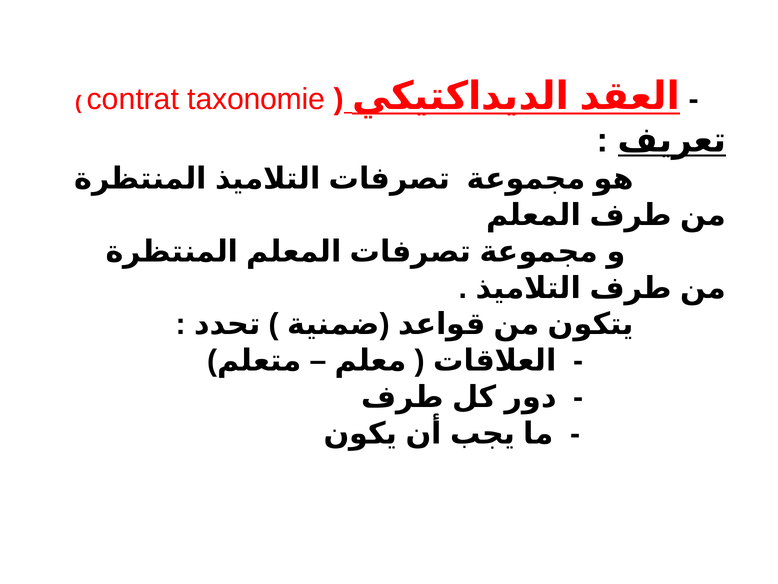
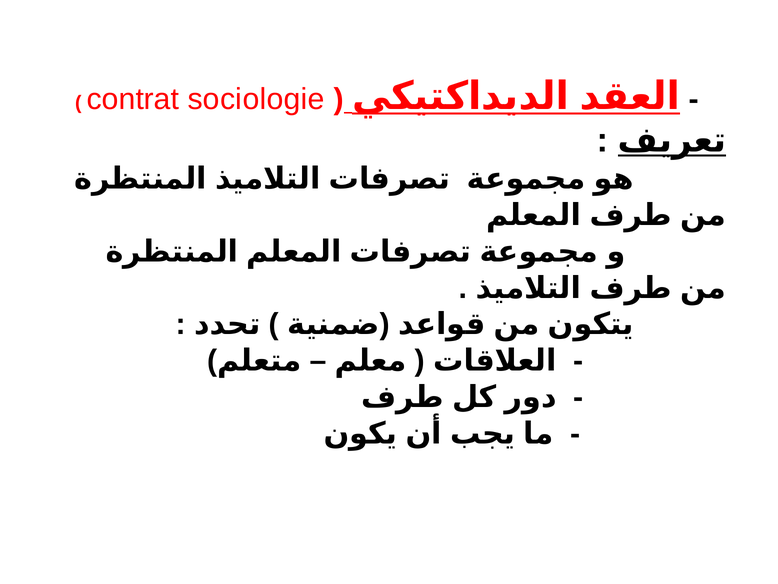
taxonomie: taxonomie -> sociologie (256, 99)
